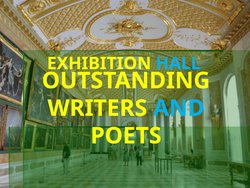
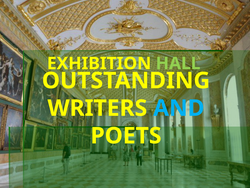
HALL colour: light blue -> light green (178, 63)
